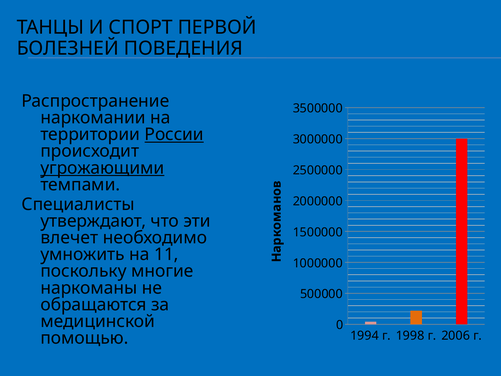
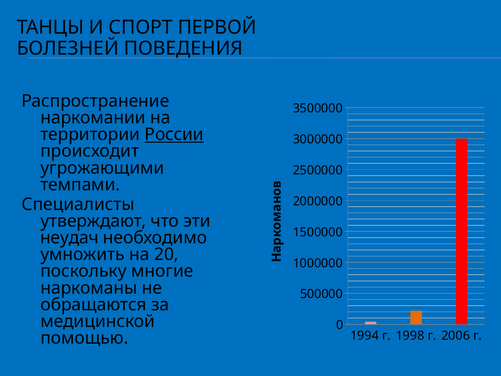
угрожающими underline: present -> none (102, 168)
влечет: влечет -> неудач (69, 238)
11: 11 -> 20 (166, 254)
